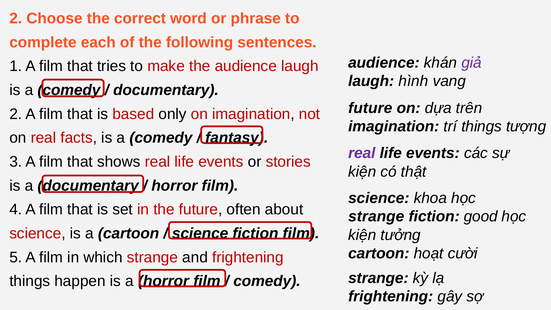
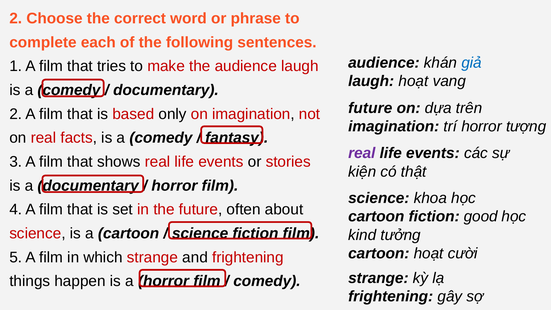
giả colour: purple -> blue (472, 63)
laugh hình: hình -> hoạt (413, 81)
trí things: things -> horror (482, 126)
strange: strange -> cartoon (376, 217)
kiện: kiện -> kind (362, 235)
